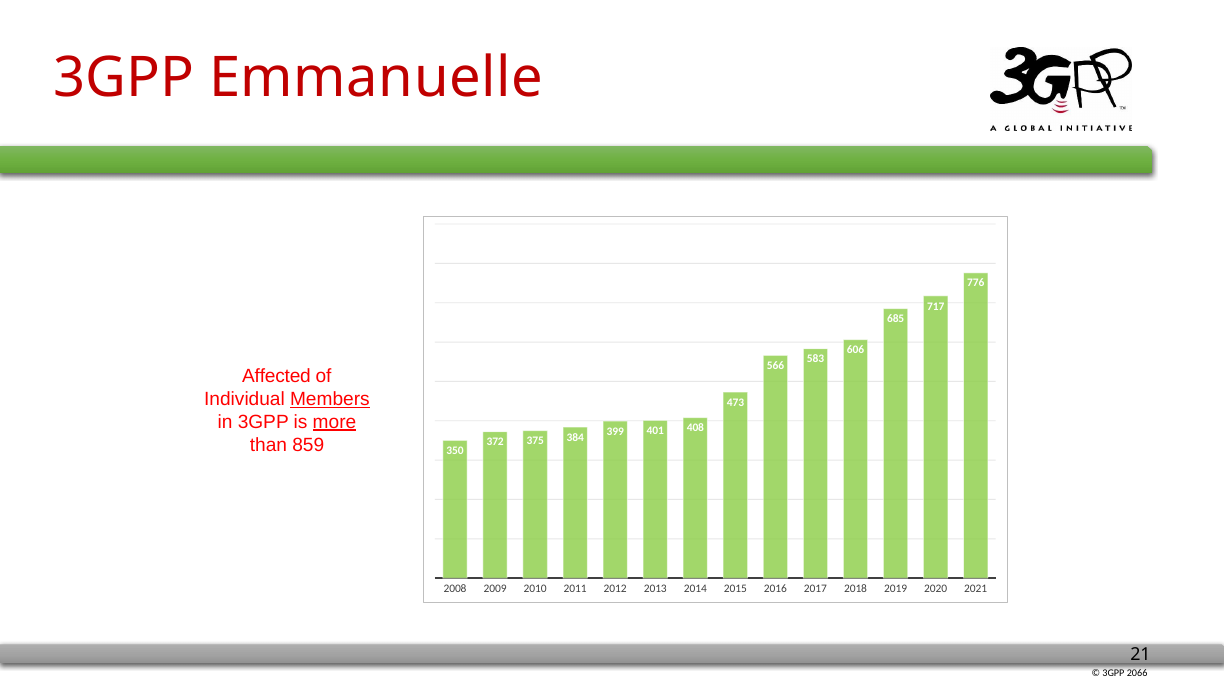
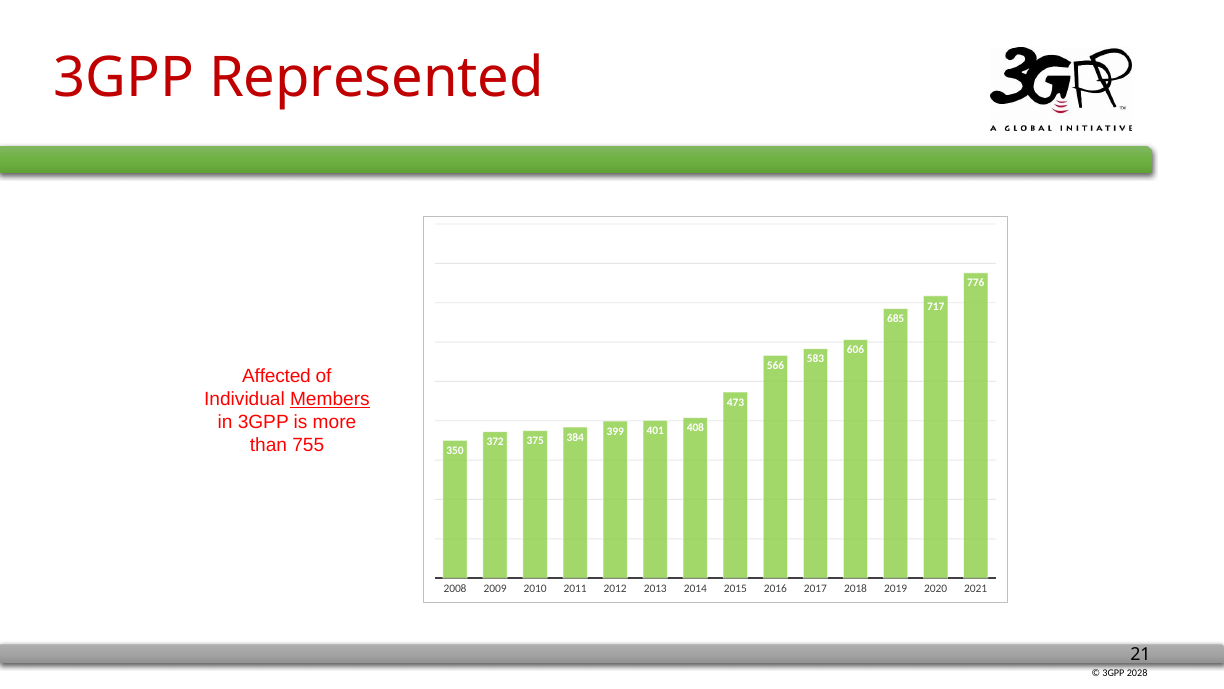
Emmanuelle: Emmanuelle -> Represented (376, 78)
more underline: present -> none (335, 422)
859: 859 -> 755 (308, 444)
2066: 2066 -> 2028 (1137, 673)
